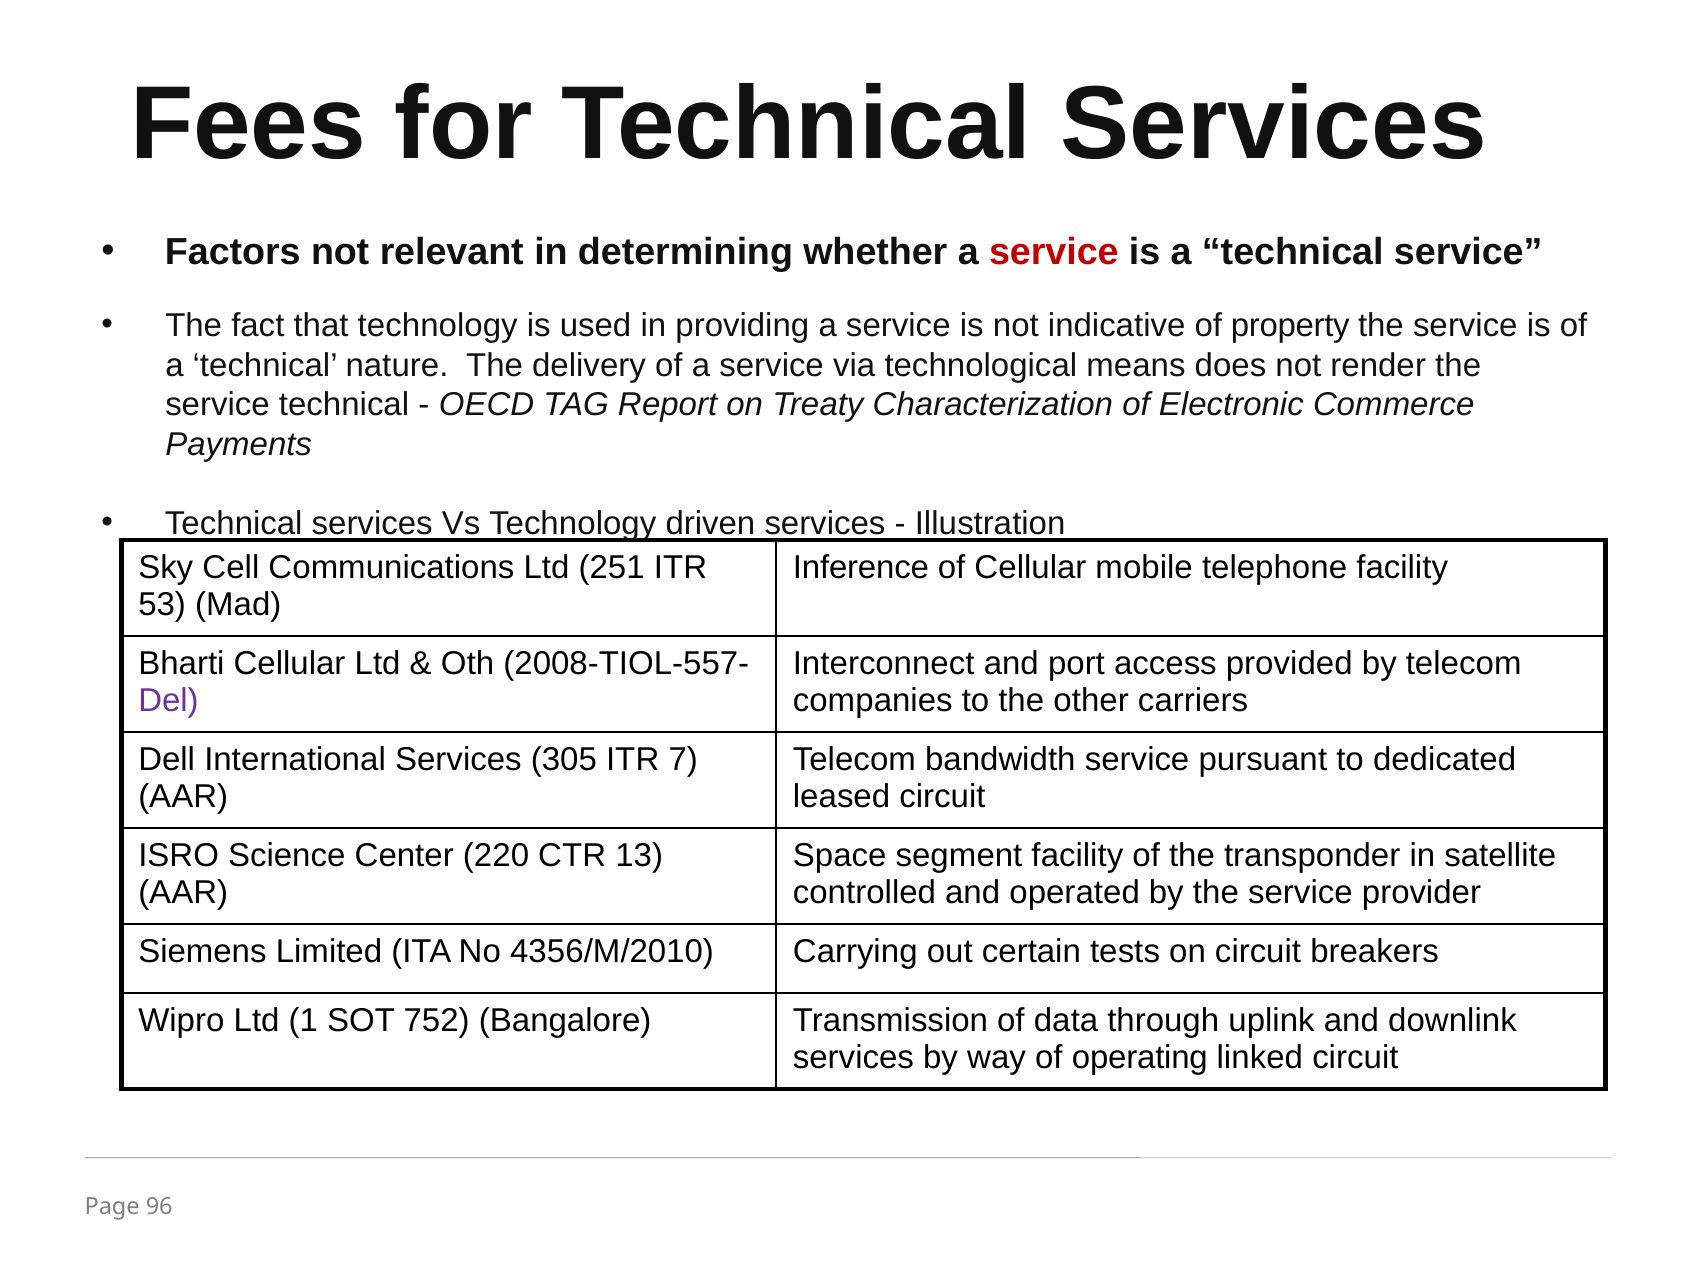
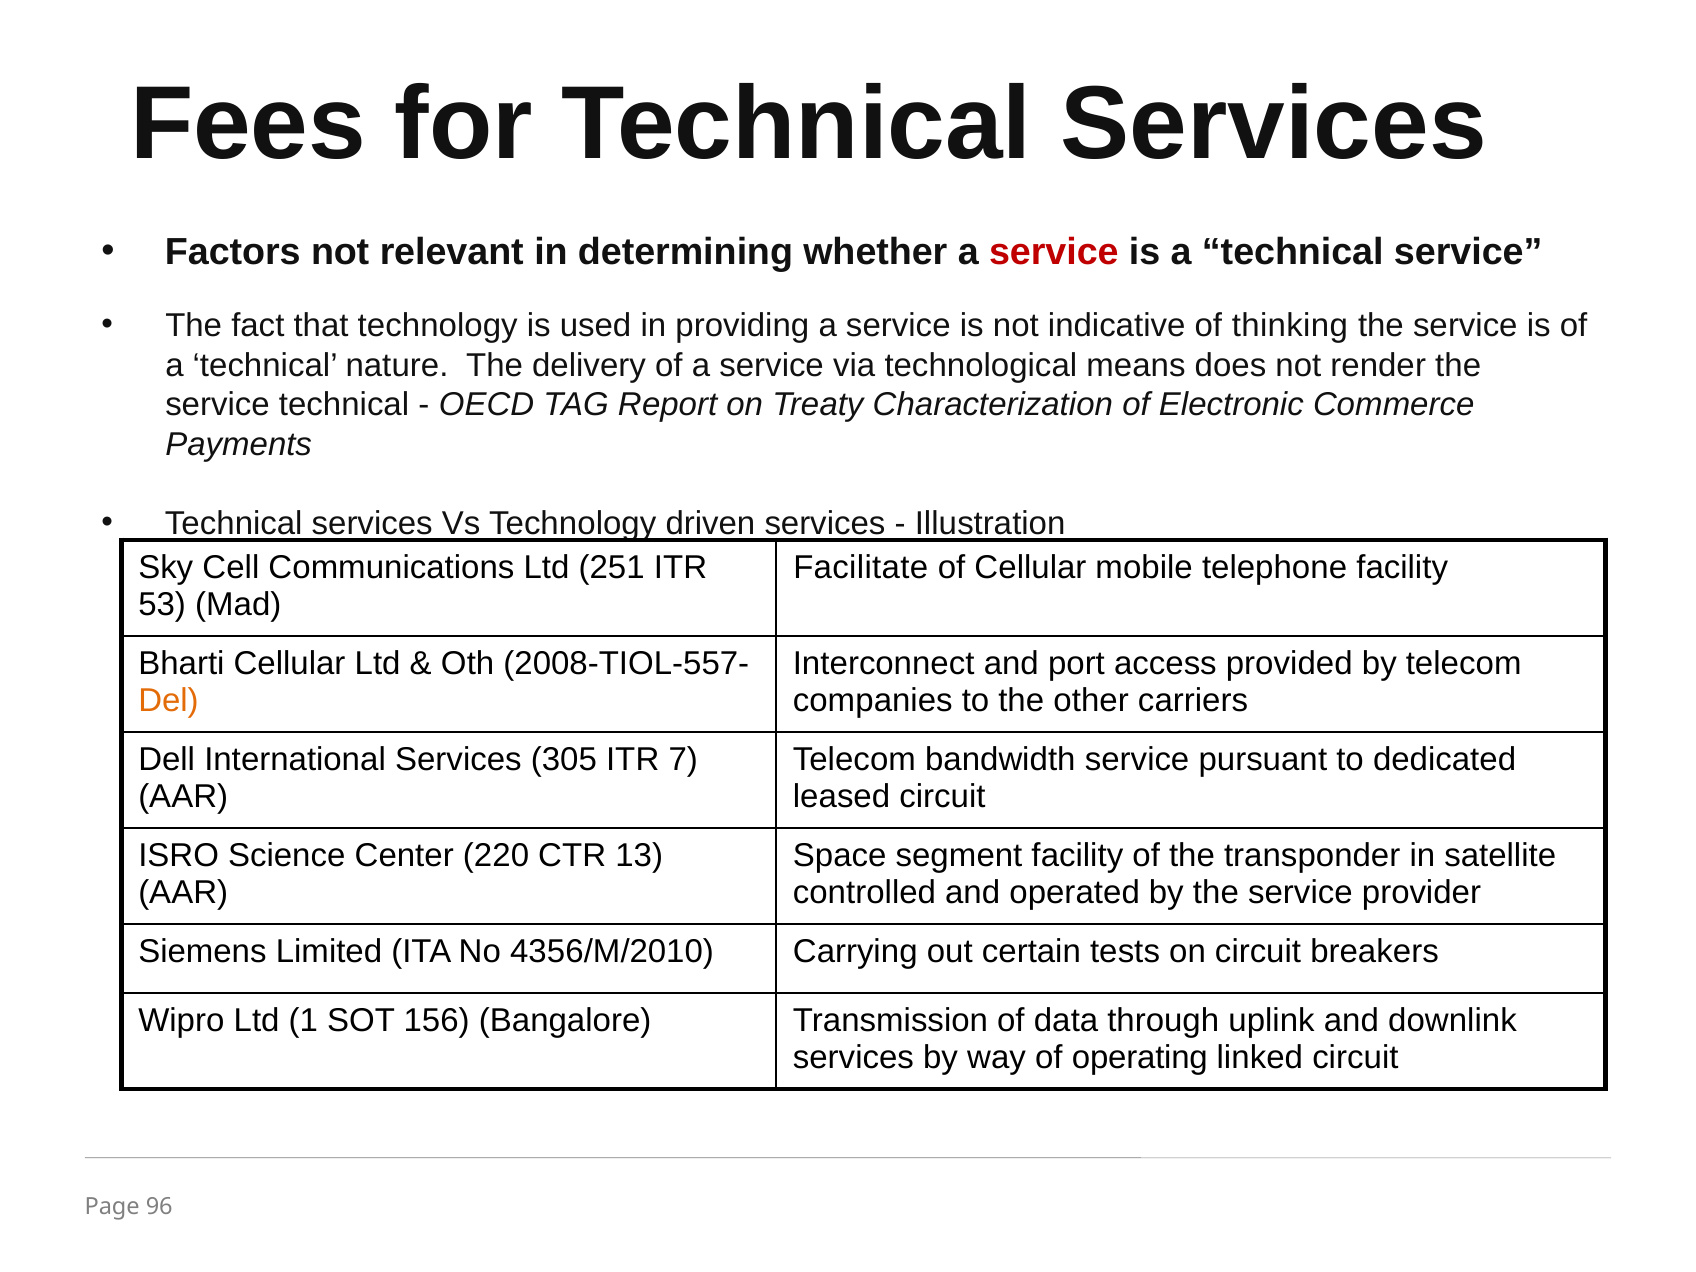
property: property -> thinking (1290, 326)
Inference: Inference -> Facilitate (861, 568)
Del colour: purple -> orange (169, 701)
752: 752 -> 156 (437, 1021)
